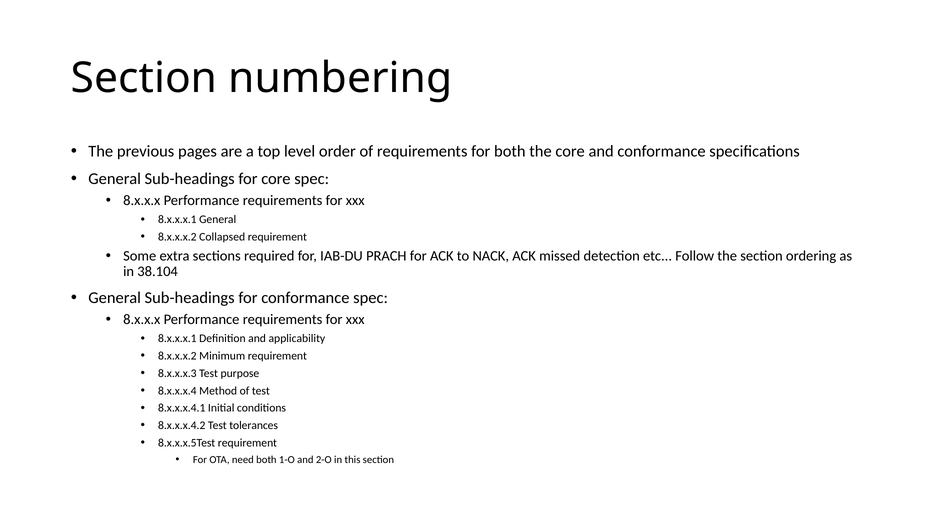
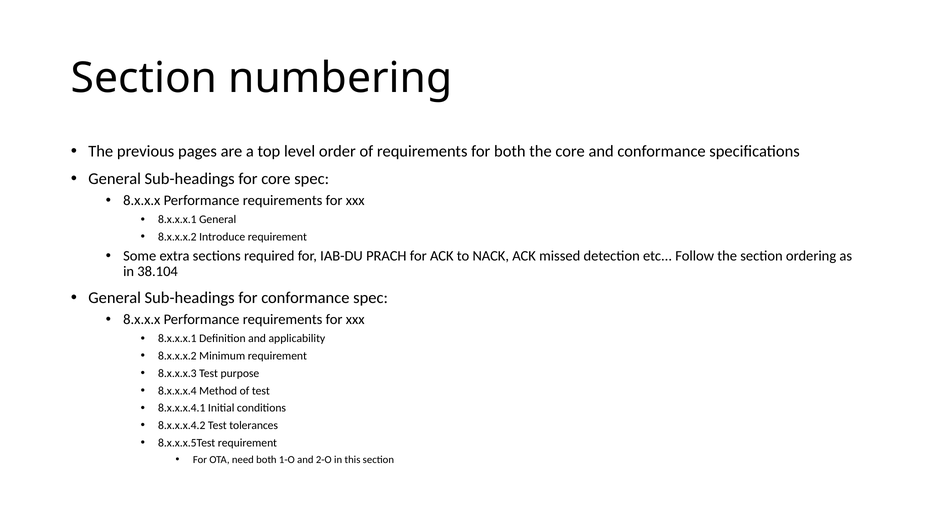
Collapsed: Collapsed -> Introduce (222, 237)
